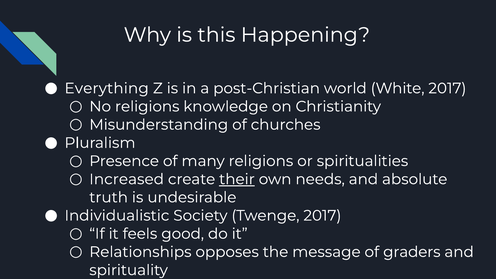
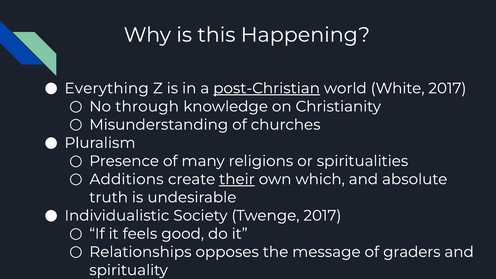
post-Christian underline: none -> present (267, 88)
No religions: religions -> through (147, 107)
Increased: Increased -> Additions (127, 179)
needs: needs -> which (320, 179)
